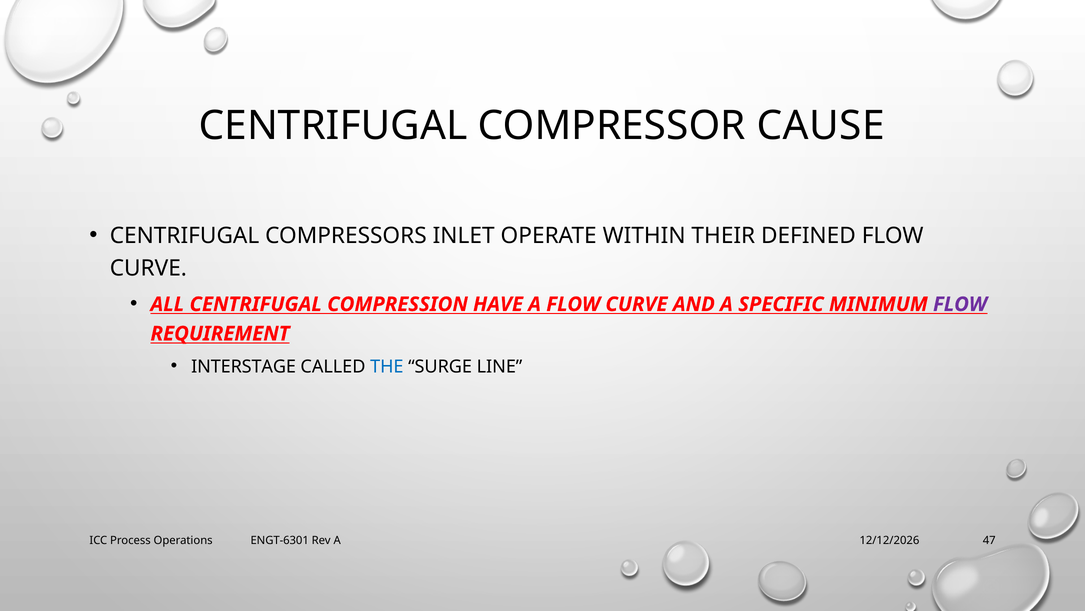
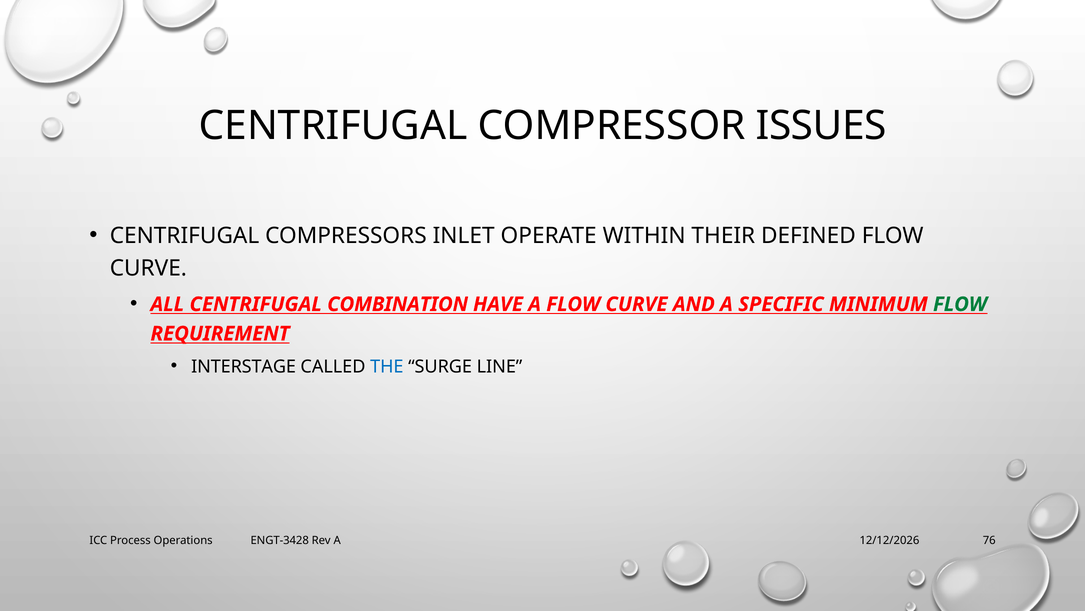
CAUSE: CAUSE -> ISSUES (821, 126)
COMPRESSION: COMPRESSION -> COMBINATION (398, 304)
FLOW colour: purple -> green (960, 304)
ENGT-6301: ENGT-6301 -> ENGT-3428 (280, 540)
47: 47 -> 76 (989, 540)
